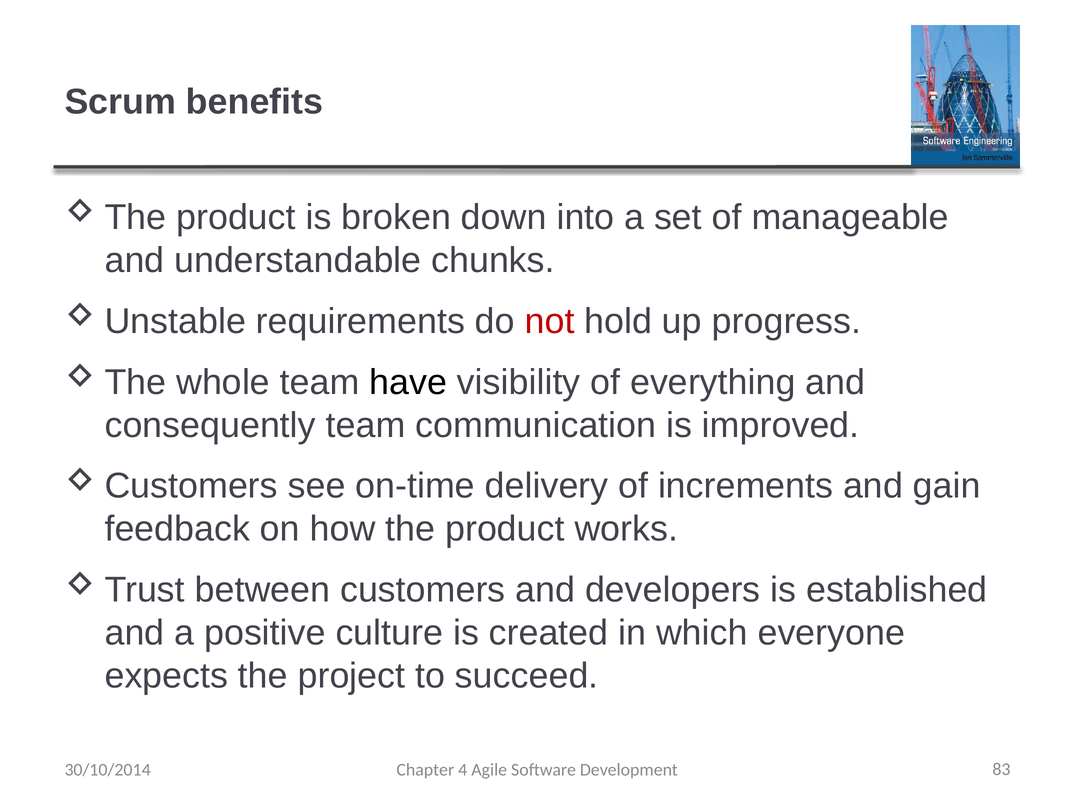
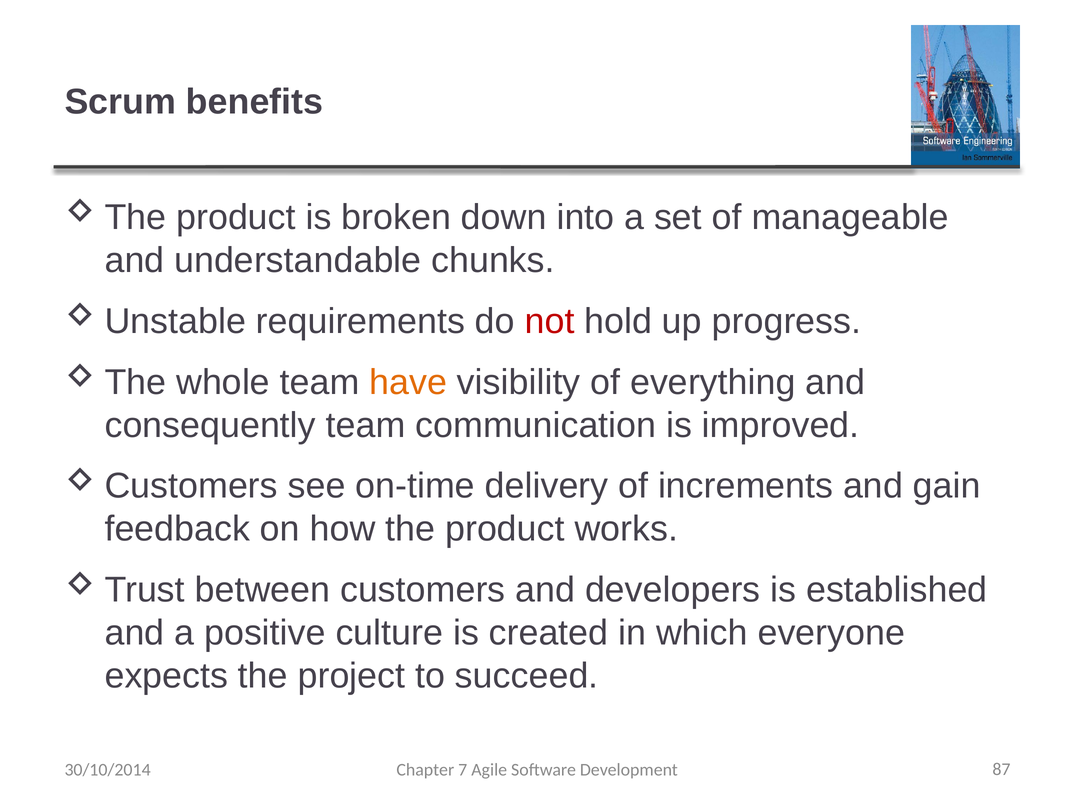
have colour: black -> orange (408, 382)
4: 4 -> 7 (463, 770)
83: 83 -> 87 (1001, 770)
